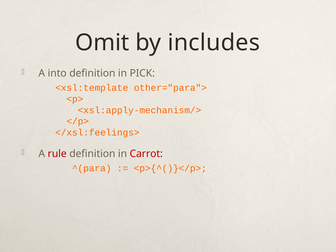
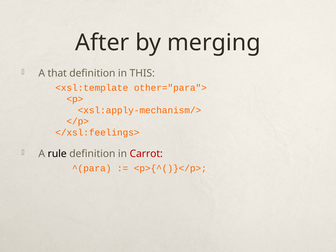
Omit: Omit -> After (102, 43)
includes: includes -> merging (214, 43)
into: into -> that (57, 73)
PICK: PICK -> THIS (142, 73)
rule colour: red -> black (57, 154)
